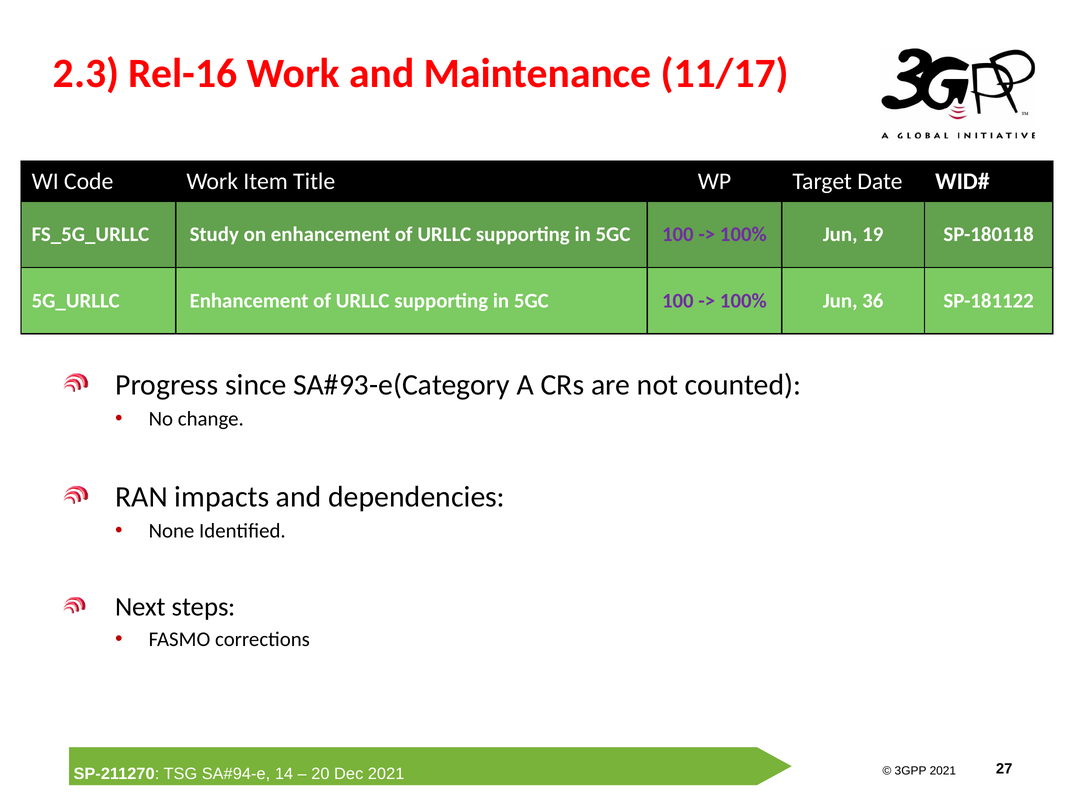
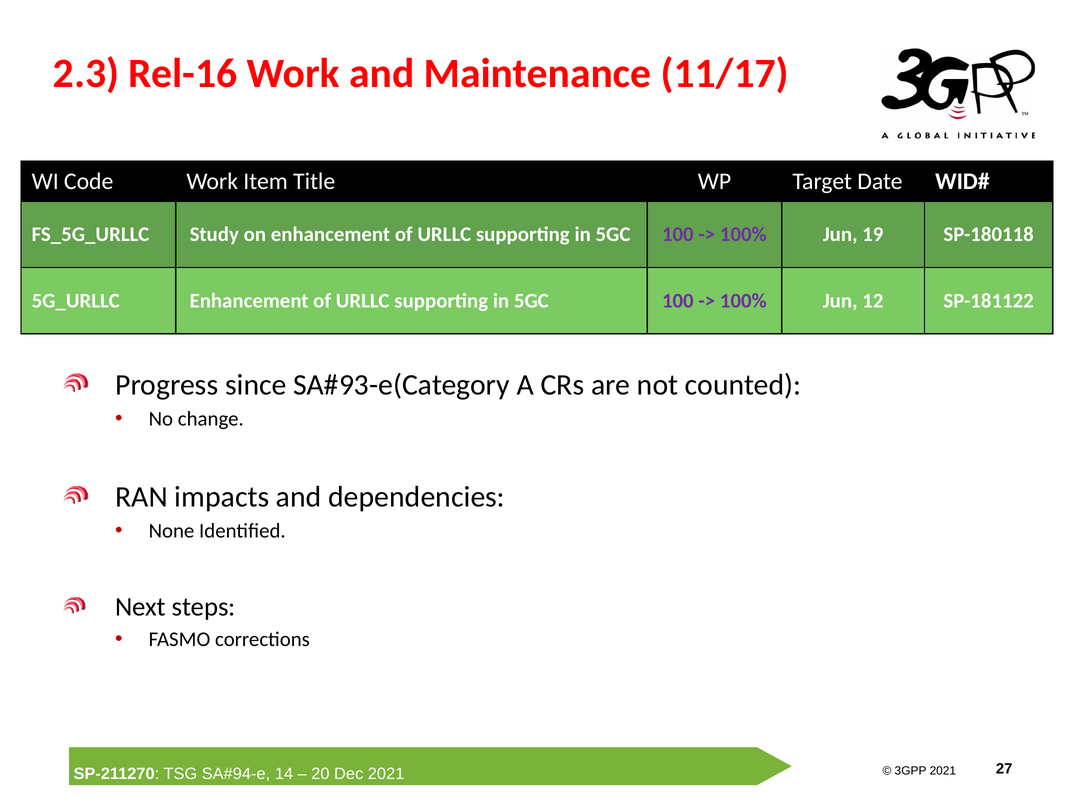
36: 36 -> 12 (873, 301)
